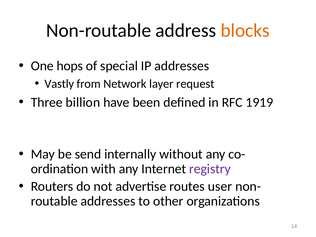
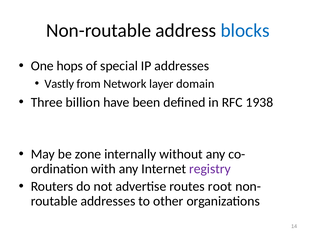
blocks colour: orange -> blue (245, 31)
request: request -> domain (195, 84)
1919: 1919 -> 1938 (259, 102)
send: send -> zone (88, 154)
user: user -> root (220, 186)
